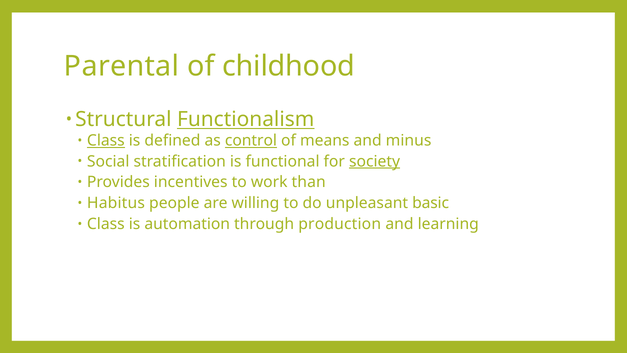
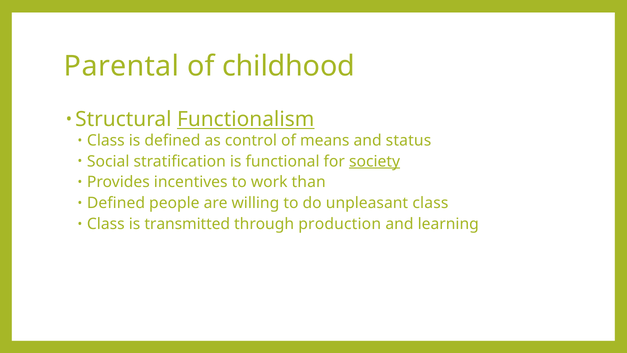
Class underline: present -> none (106, 140)
control underline: present -> none (251, 140)
minus: minus -> status (409, 140)
Habitus: Habitus -> Defined (116, 203)
unpleasant basic: basic -> class (430, 203)
automation: automation -> transmitted (187, 224)
